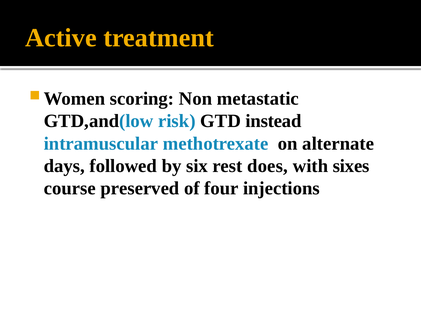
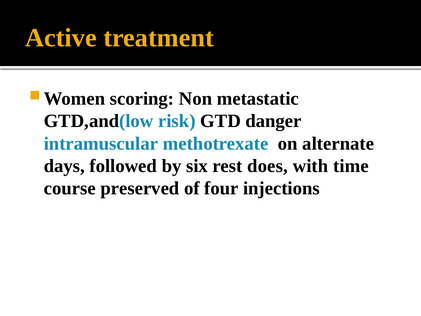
instead: instead -> danger (273, 121)
sixes: sixes -> time (351, 166)
